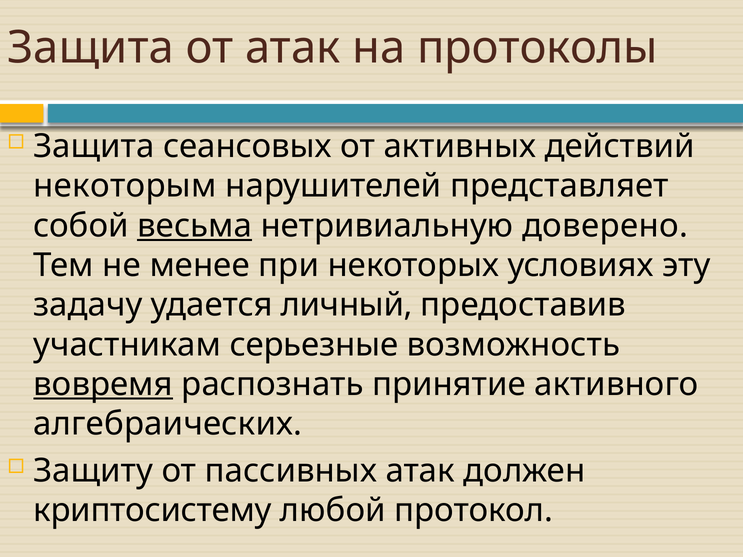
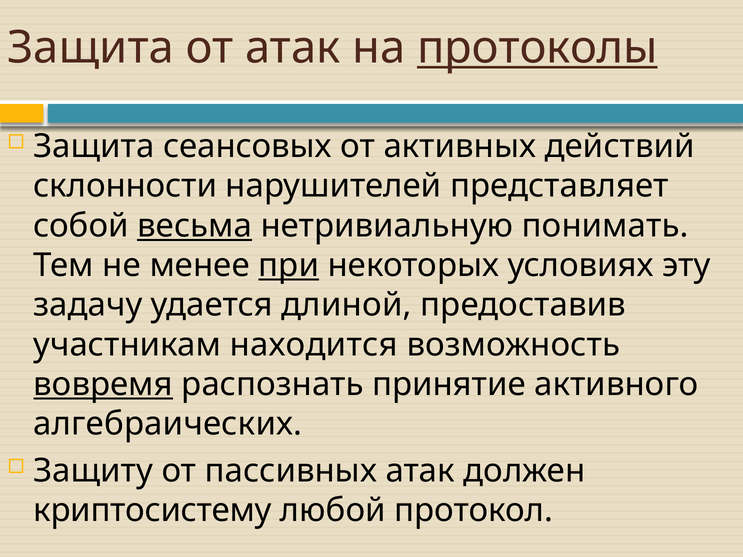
протоколы underline: none -> present (537, 48)
некоторым: некоторым -> склонности (125, 186)
доверено: доверено -> понимать (605, 226)
при underline: none -> present (289, 265)
личный: личный -> длиной (346, 305)
серьезные: серьезные -> находится (314, 345)
